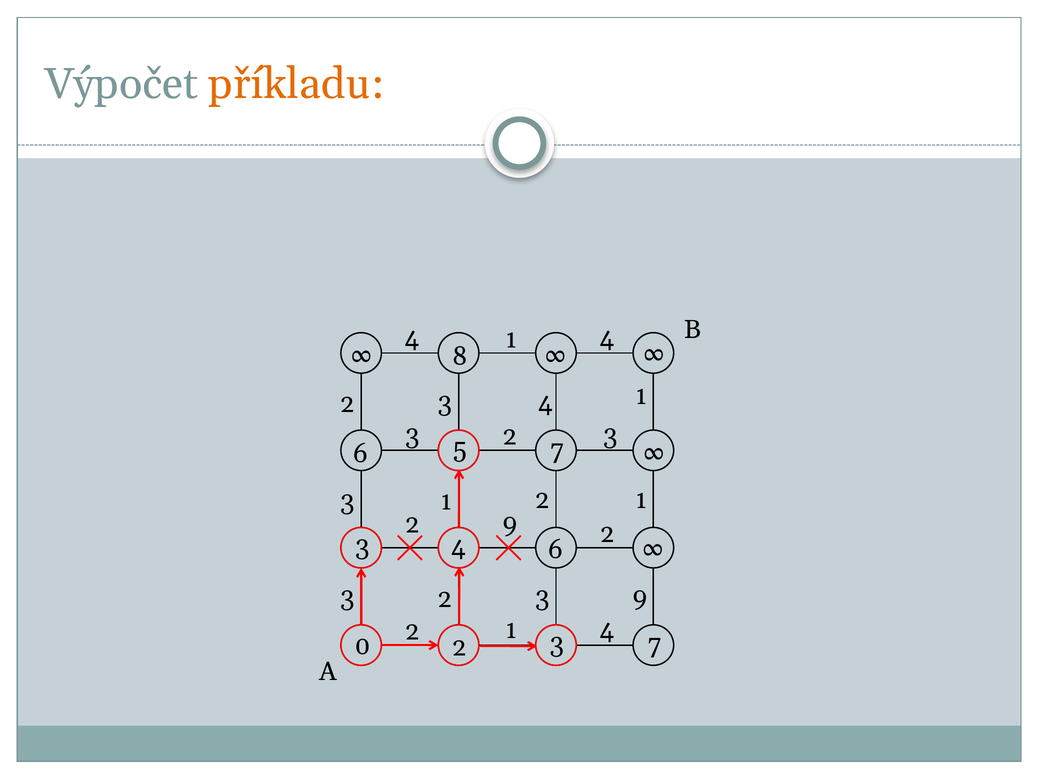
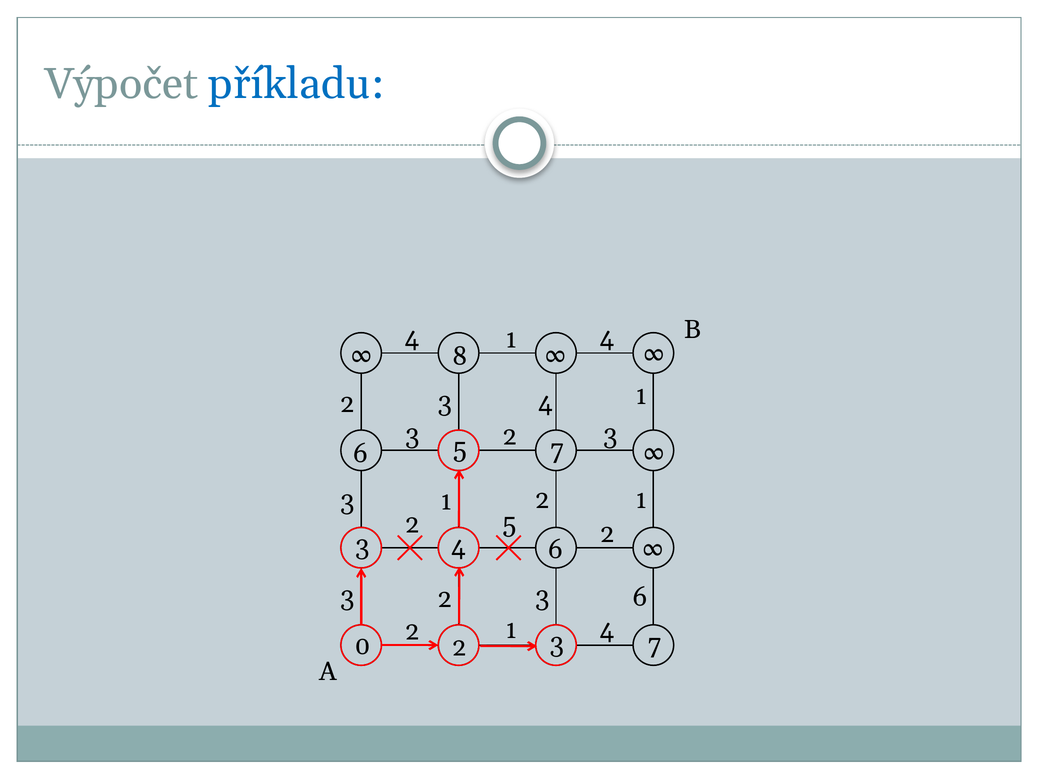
příkladu colour: orange -> blue (296, 84)
2 9: 9 -> 5 (510, 524)
3 9: 9 -> 6 (640, 597)
